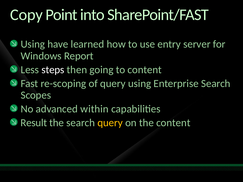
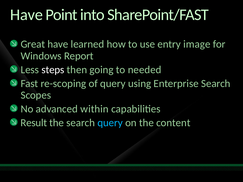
Copy: Copy -> Have (27, 15)
Using: Using -> Great (33, 44)
server: server -> image (197, 44)
to content: content -> needed (145, 70)
query colour: yellow -> light blue (110, 123)
